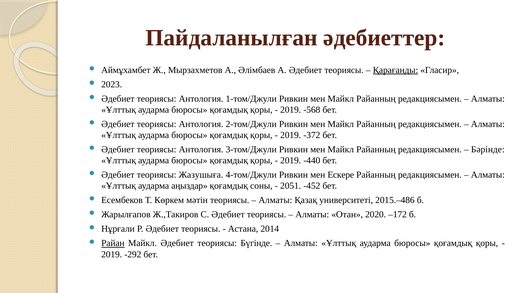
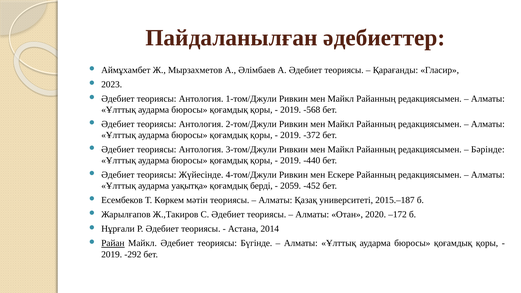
Қарағанды underline: present -> none (395, 70)
Жазушыға: Жазушыға -> Жүйесінде (201, 175)
аңыздар: аңыздар -> уақытқа (189, 186)
соны: соны -> берді (261, 186)
2051: 2051 -> 2059 (291, 186)
2015.–486: 2015.–486 -> 2015.–187 (395, 200)
